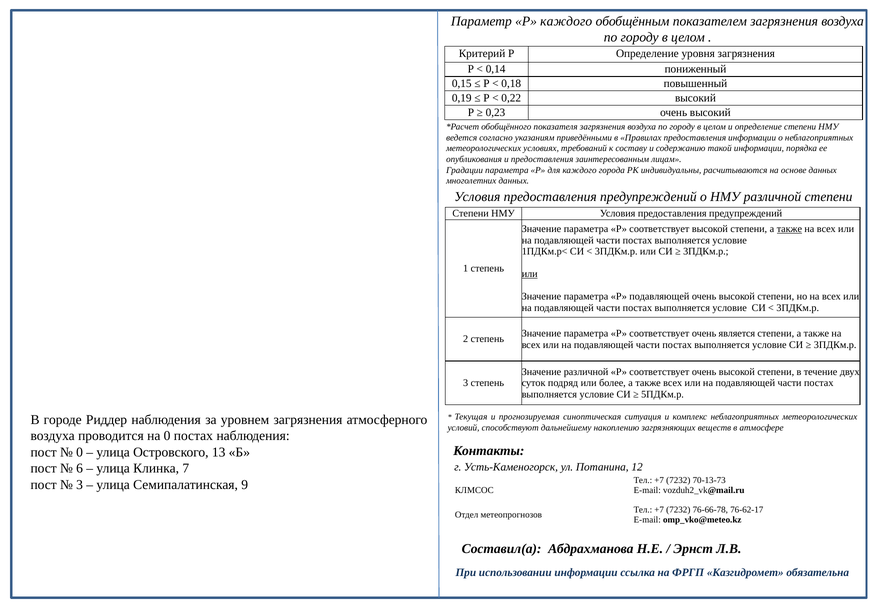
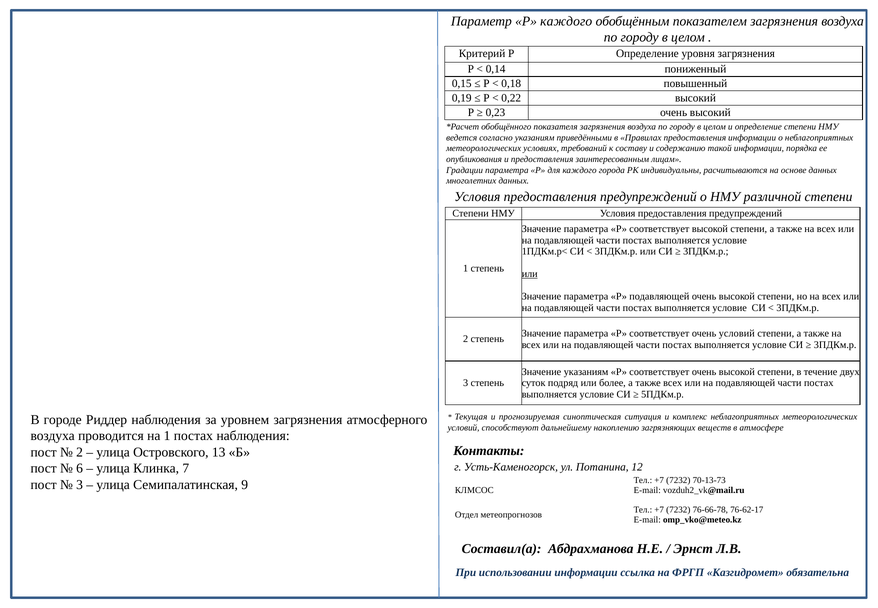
также underline: present -> none (789, 229)
очень является: является -> условий (737, 333)
Значение различной: различной -> указаниям (586, 372)
на 0: 0 -> 1 (167, 436)
0: 0 -> 2 (80, 452)
